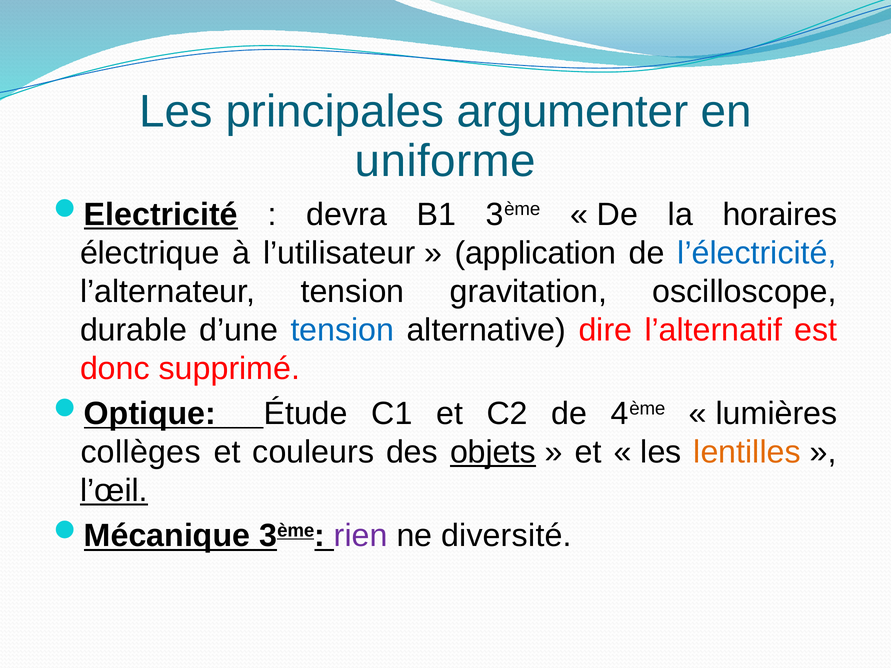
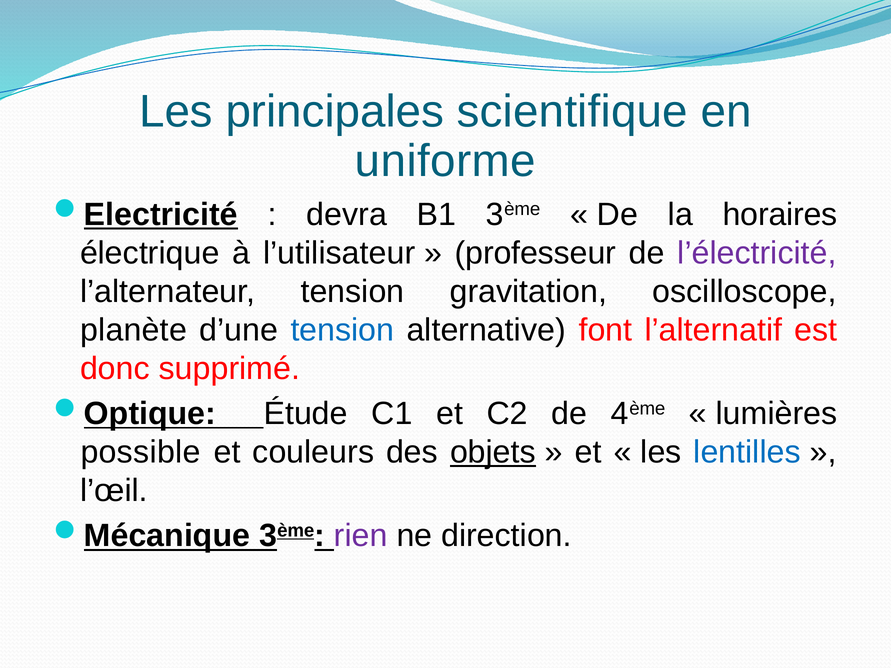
argumenter: argumenter -> scientifique (572, 112)
application: application -> professeur (535, 253)
l’électricité colour: blue -> purple (757, 253)
durable: durable -> planète (134, 330)
dire: dire -> font (605, 330)
collèges: collèges -> possible (141, 452)
lentilles colour: orange -> blue (747, 452)
l’œil underline: present -> none (114, 491)
diversité: diversité -> direction (506, 536)
